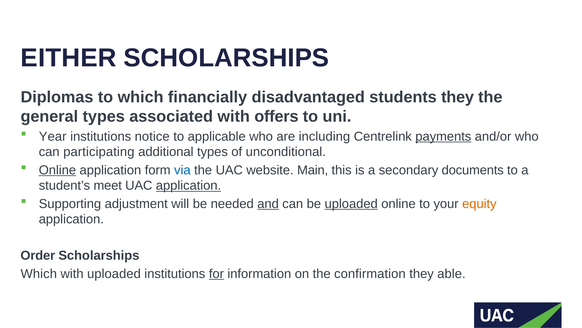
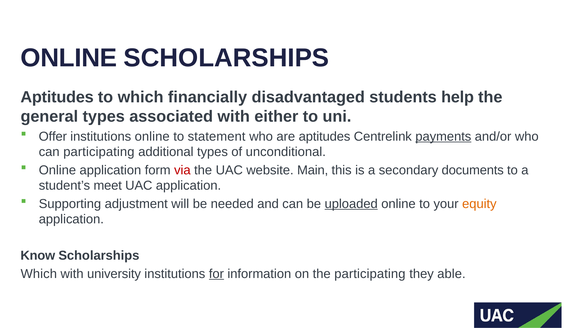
EITHER: EITHER -> ONLINE (69, 58)
Diplomas: Diplomas -> Aptitudes (57, 97)
students they: they -> help (458, 97)
offers: offers -> either (276, 116)
Year: Year -> Offer (53, 136)
institutions notice: notice -> online (152, 136)
applicable: applicable -> statement (217, 136)
are including: including -> aptitudes (324, 136)
Online underline: present -> none (57, 170)
via colour: blue -> red (182, 170)
application underline: present -> none (189, 185)
and underline: present -> none (268, 203)
Order: Order -> Know (38, 255)
with uploaded: uploaded -> university (114, 273)
the confirmation: confirmation -> participating (370, 273)
